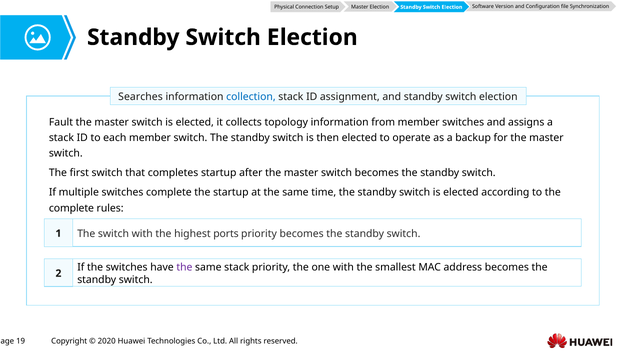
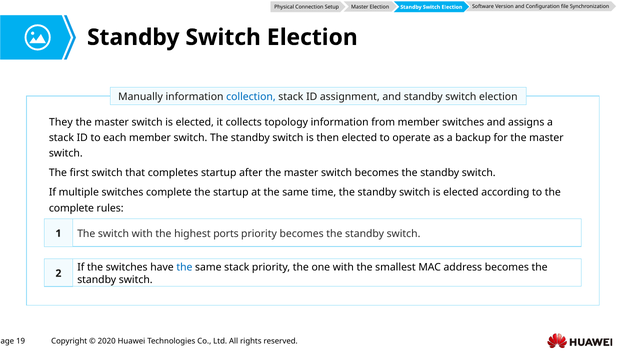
Searches: Searches -> Manually (141, 97)
Fault: Fault -> They (61, 122)
the colour: purple -> blue (184, 267)
